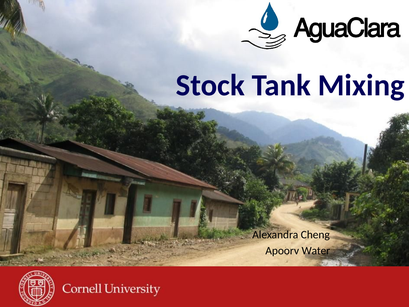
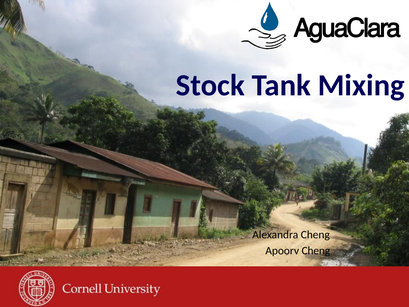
Apoorv Water: Water -> Cheng (316, 251)
